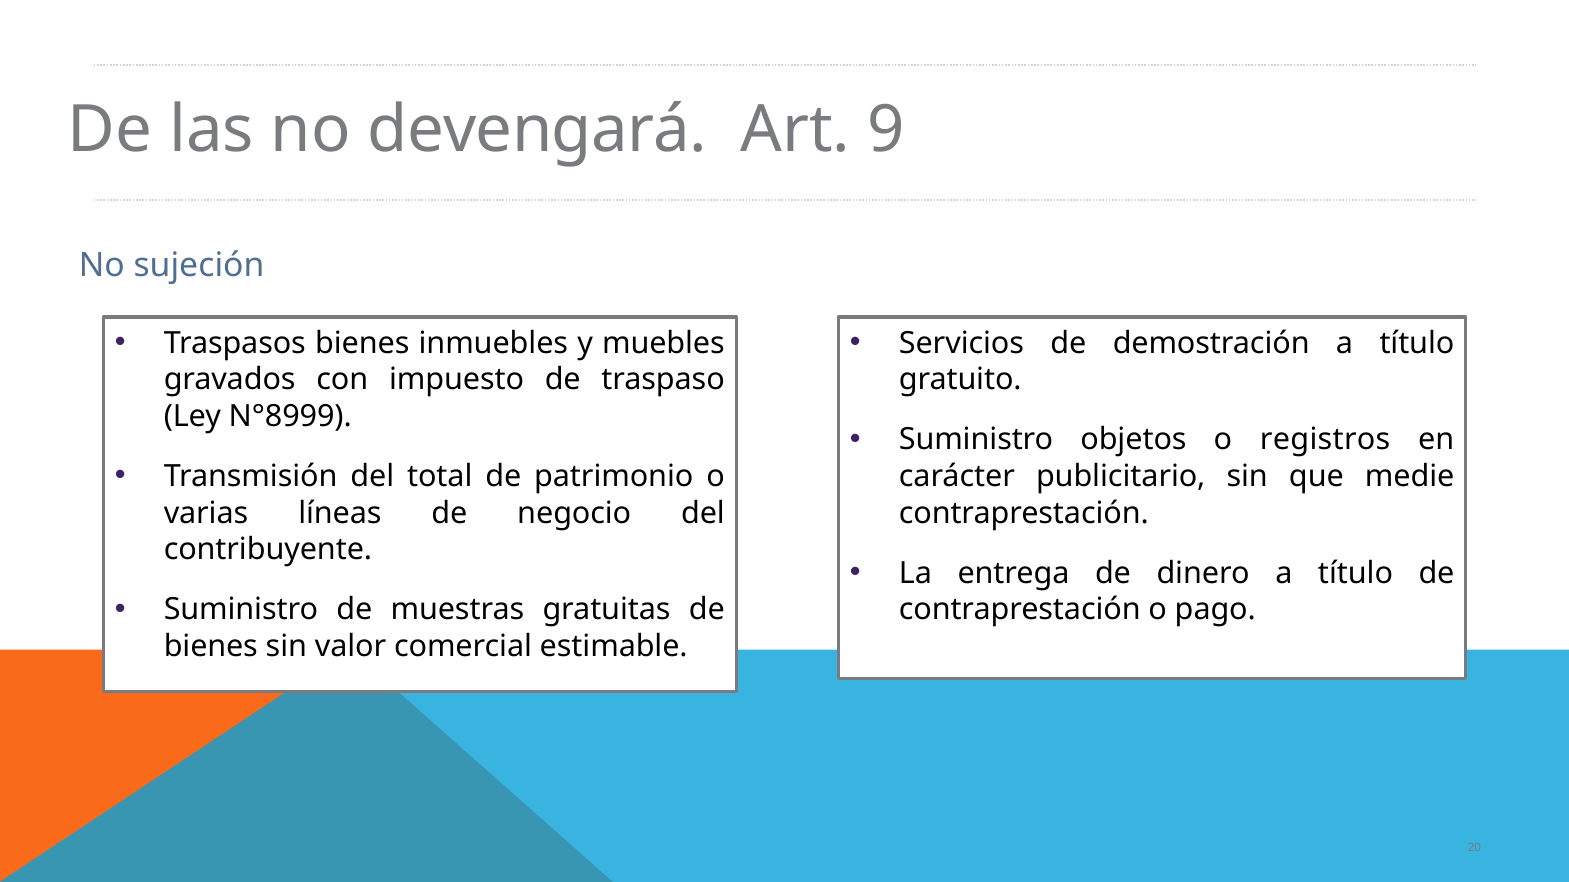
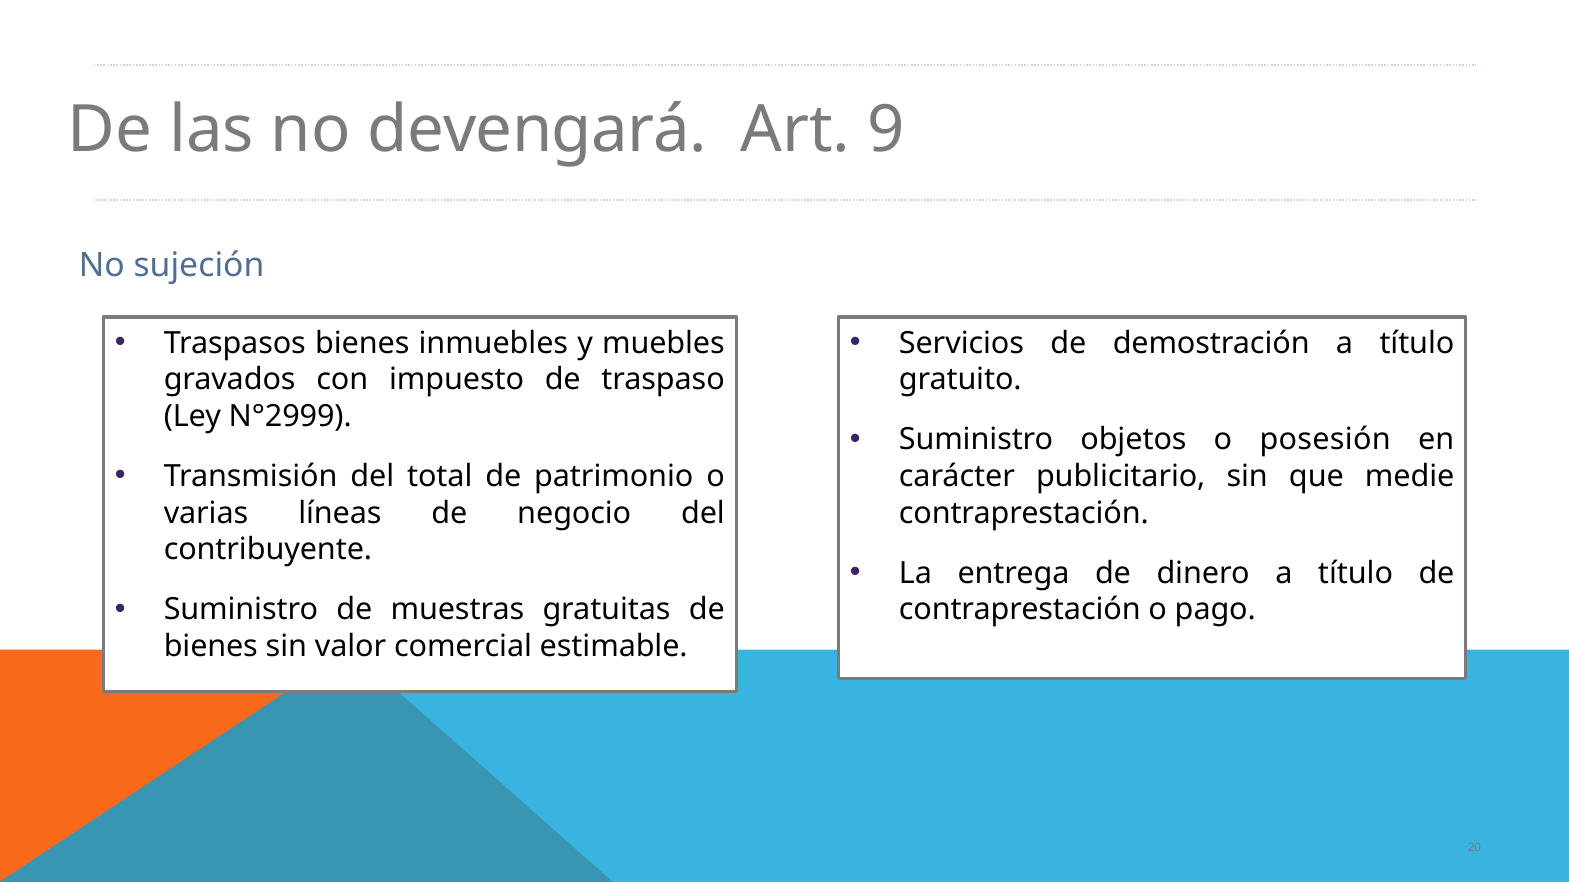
N°8999: N°8999 -> N°2999 (290, 417)
registros: registros -> posesión (1325, 440)
